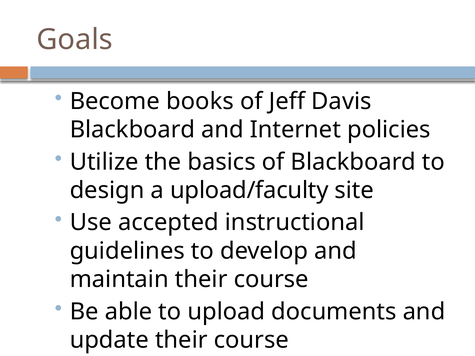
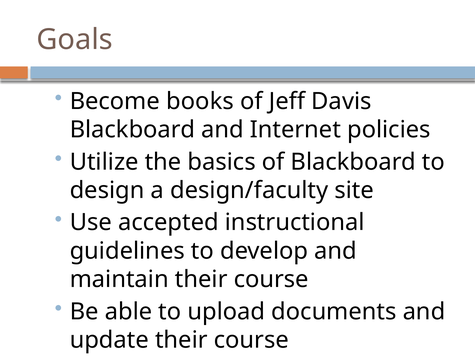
upload/faculty: upload/faculty -> design/faculty (249, 191)
